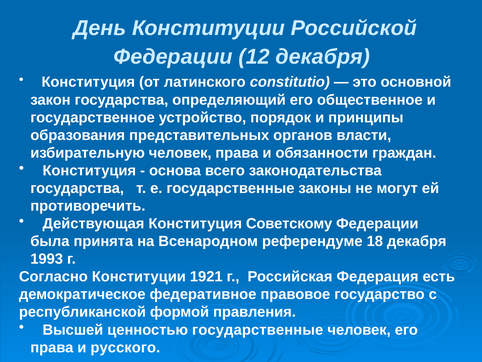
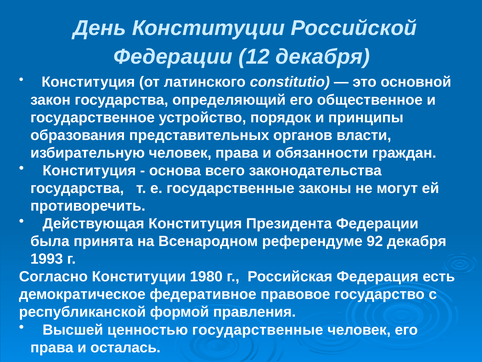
Советскому: Советскому -> Президента (289, 223)
18: 18 -> 92 (375, 241)
1921: 1921 -> 1980 (206, 276)
русского: русского -> осталась (125, 347)
